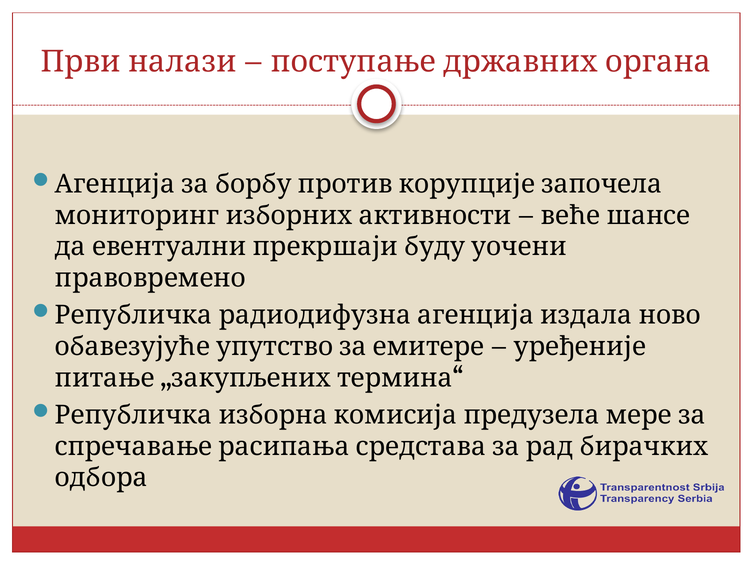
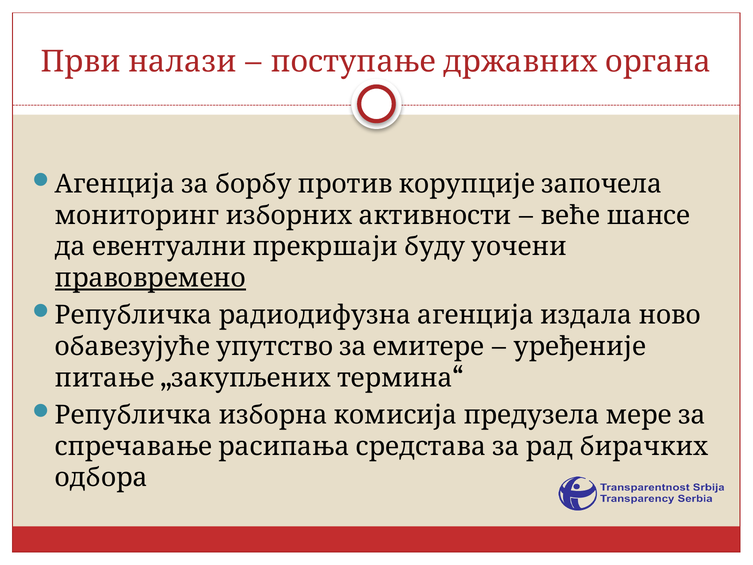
правовремено underline: none -> present (150, 278)
